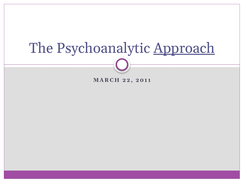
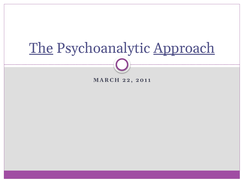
The underline: none -> present (41, 48)
